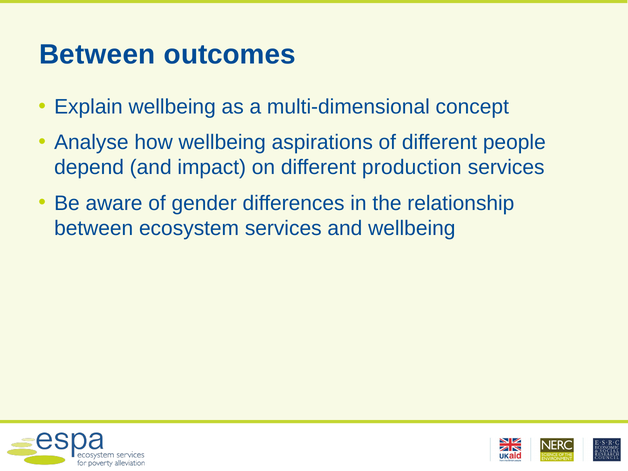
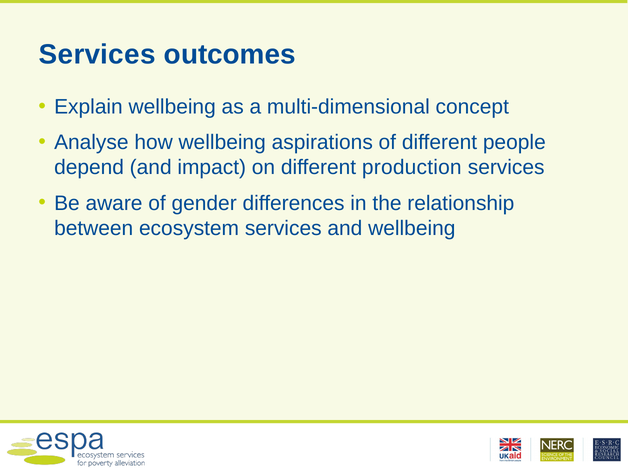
Between: Between -> Services (97, 54)
